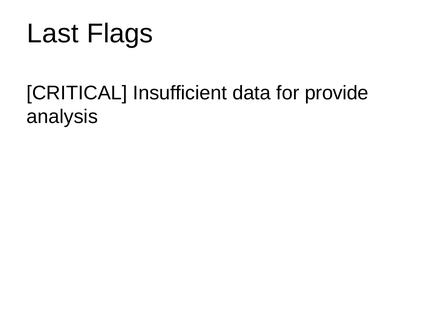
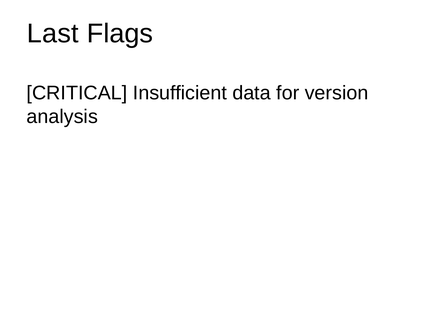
provide: provide -> version (337, 93)
